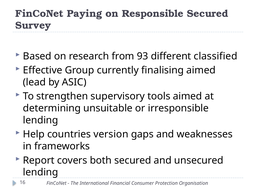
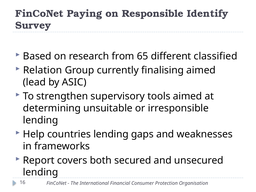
Responsible Secured: Secured -> Identify (208, 14)
93: 93 -> 65 (143, 56)
Effective: Effective -> Relation (43, 70)
countries version: version -> lending (111, 134)
